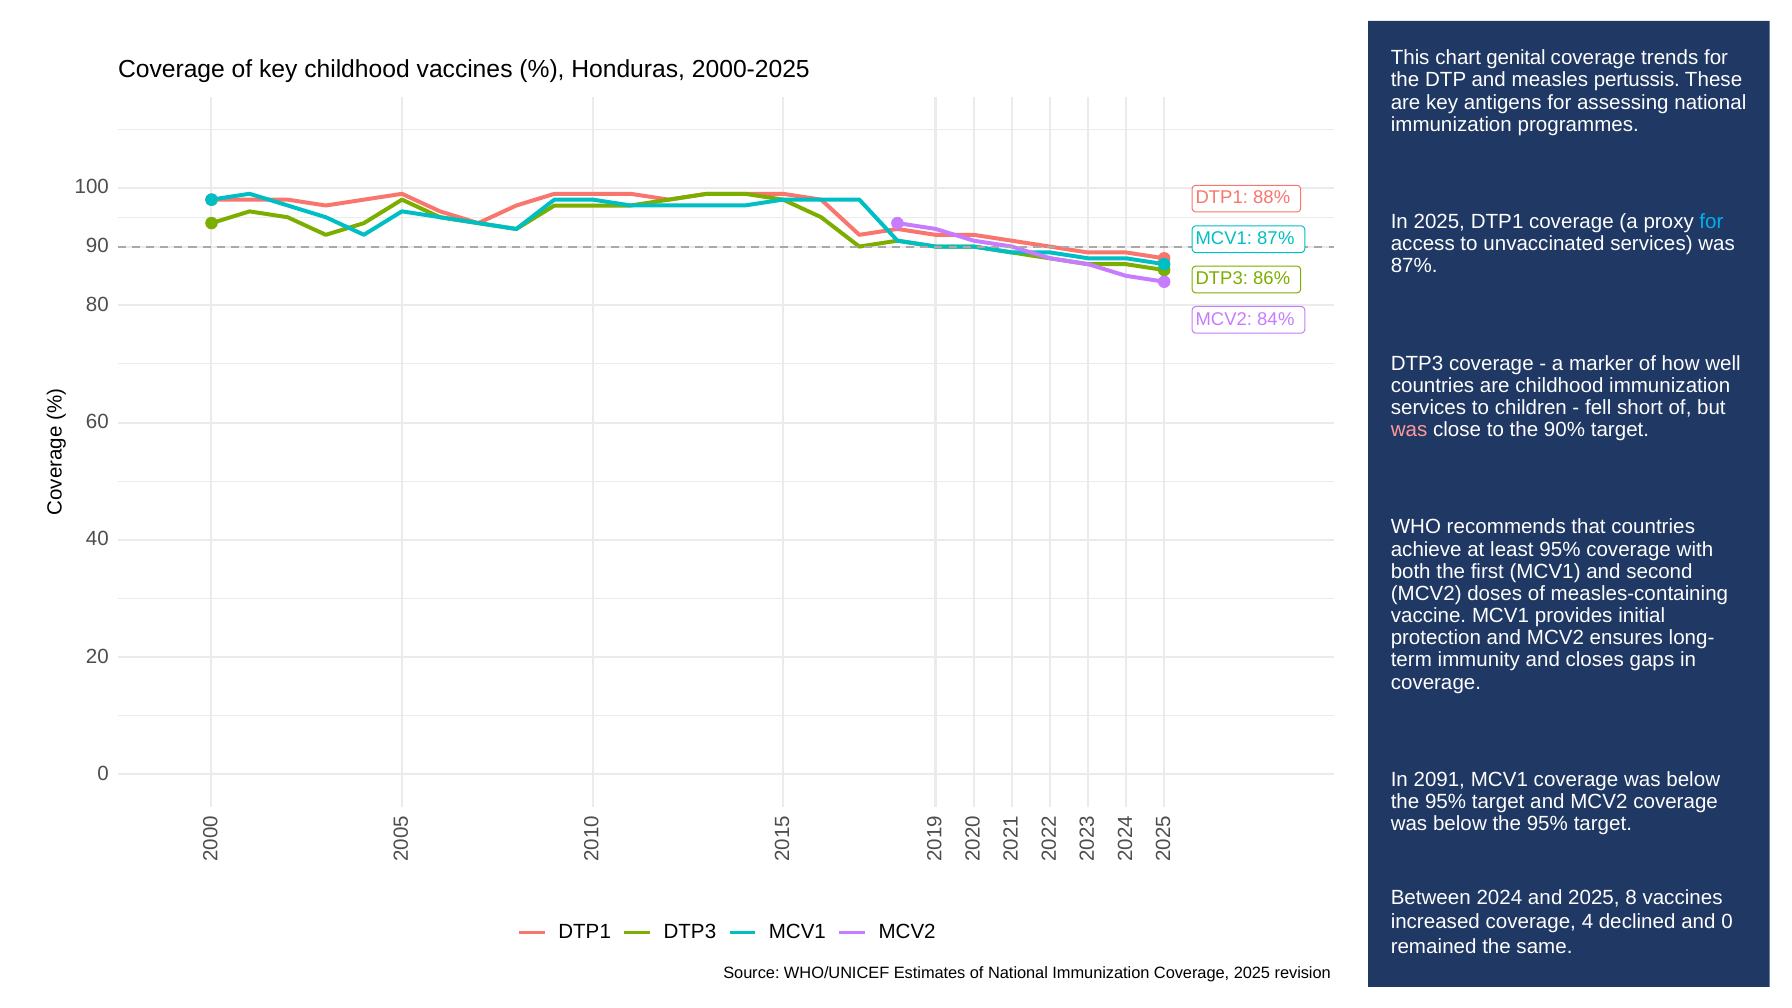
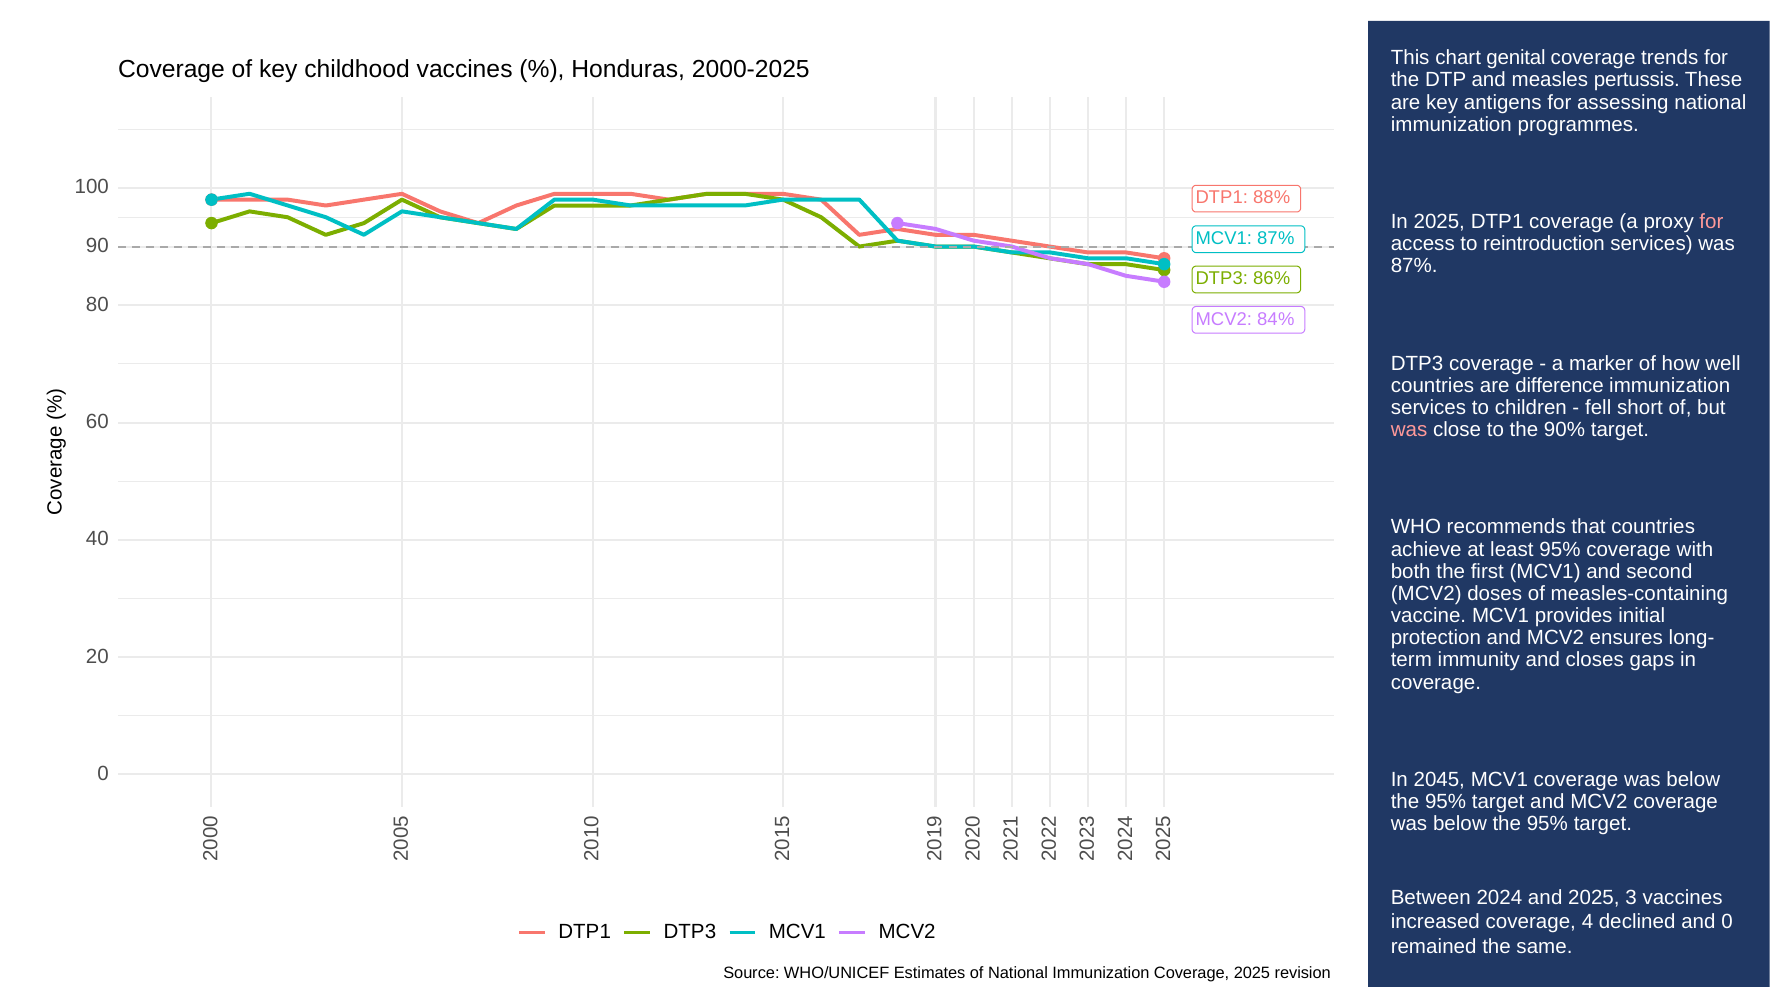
for colour: light blue -> pink (1711, 222)
unvaccinated: unvaccinated -> reintroduction (1544, 244)
are childhood: childhood -> difference (1560, 385)
2091: 2091 -> 2045 (1439, 780)
2025 8: 8 -> 3 (1631, 897)
